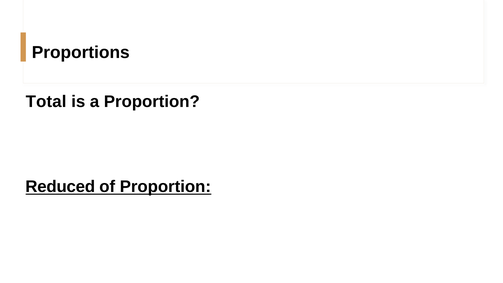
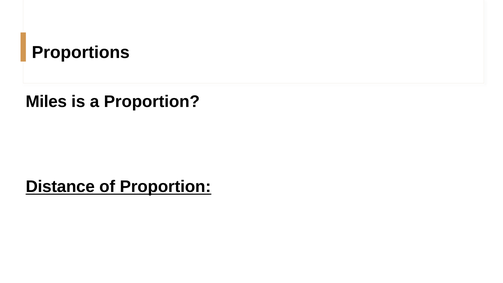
Total: Total -> Miles (46, 102)
Reduced: Reduced -> Distance (60, 187)
